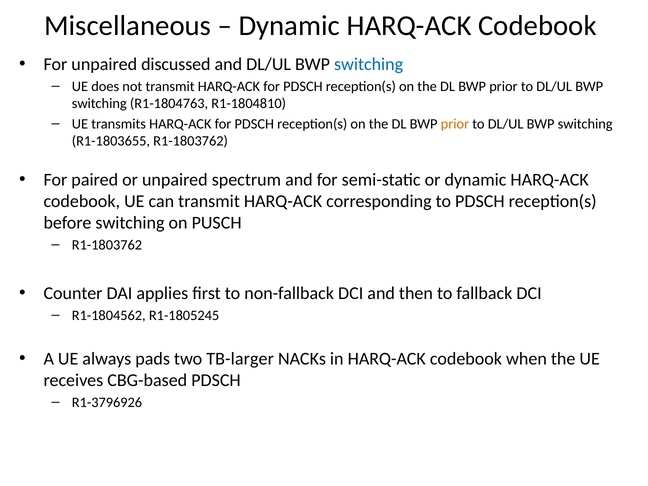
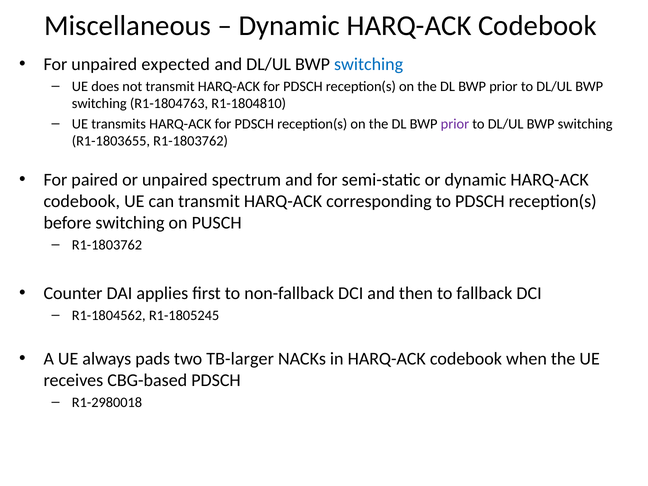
discussed: discussed -> expected (176, 64)
prior colour: orange -> purple (455, 124)
R1-3796926: R1-3796926 -> R1-2980018 (107, 403)
